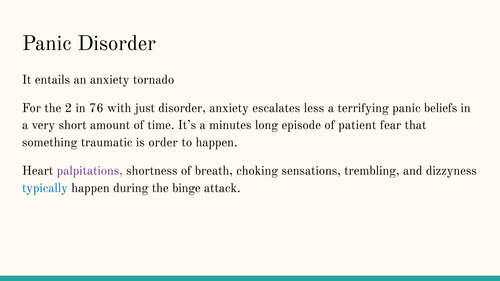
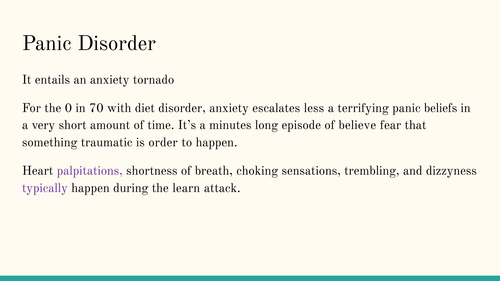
2: 2 -> 0 (68, 108)
76: 76 -> 70 (96, 108)
just: just -> diet (145, 108)
patient: patient -> believe (357, 125)
typically colour: blue -> purple (45, 188)
binge: binge -> learn (186, 188)
